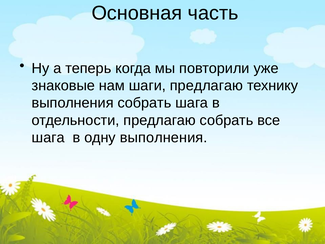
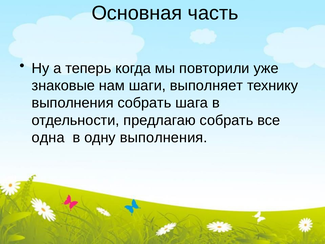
шаги предлагаю: предлагаю -> выполняет (206, 86)
шага: шага -> одна (48, 138)
